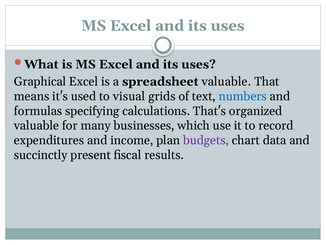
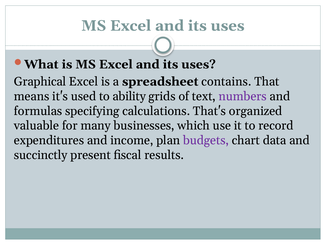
spreadsheet valuable: valuable -> contains (226, 81)
visual: visual -> ability (129, 96)
numbers colour: blue -> purple (243, 96)
